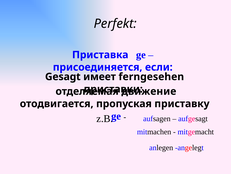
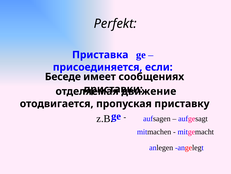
Gesagt: Gesagt -> Беседе (63, 76)
ferngesehen: ferngesehen -> сообщениях (151, 76)
